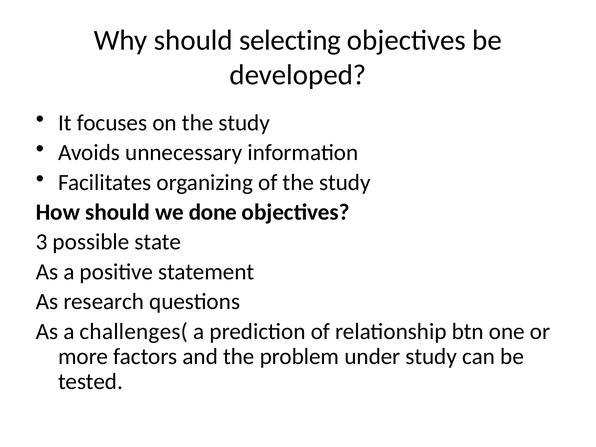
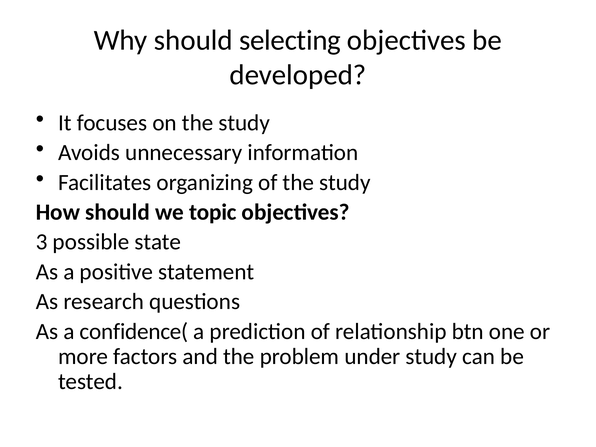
done: done -> topic (213, 212)
challenges(: challenges( -> confidence( (134, 331)
